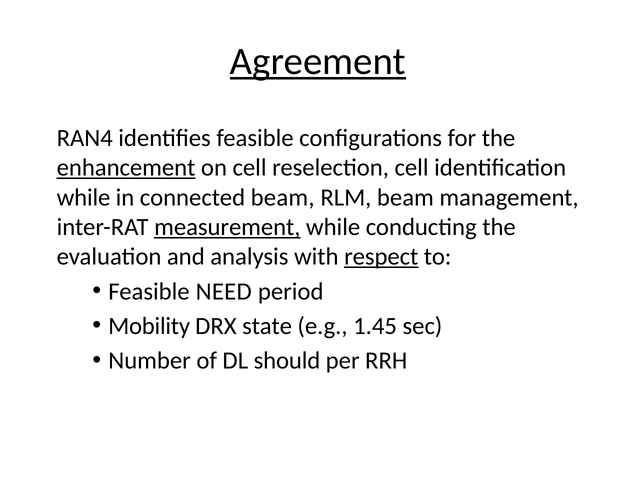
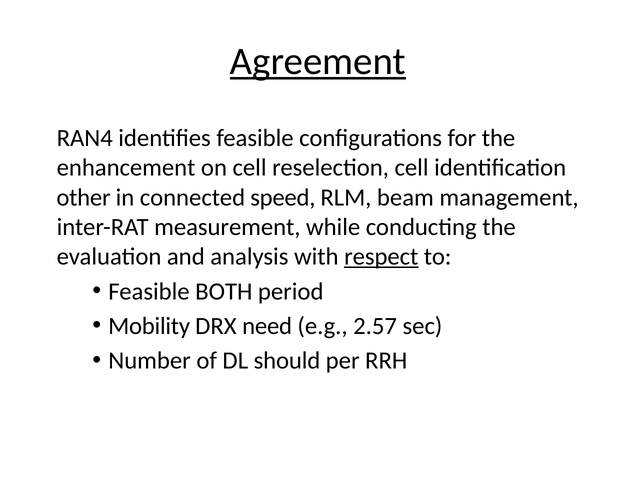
enhancement underline: present -> none (126, 168)
while: while -> other (84, 197)
connected beam: beam -> speed (283, 197)
measurement underline: present -> none (227, 227)
NEED: NEED -> BOTH (224, 291)
state: state -> need (267, 326)
1.45: 1.45 -> 2.57 (375, 326)
